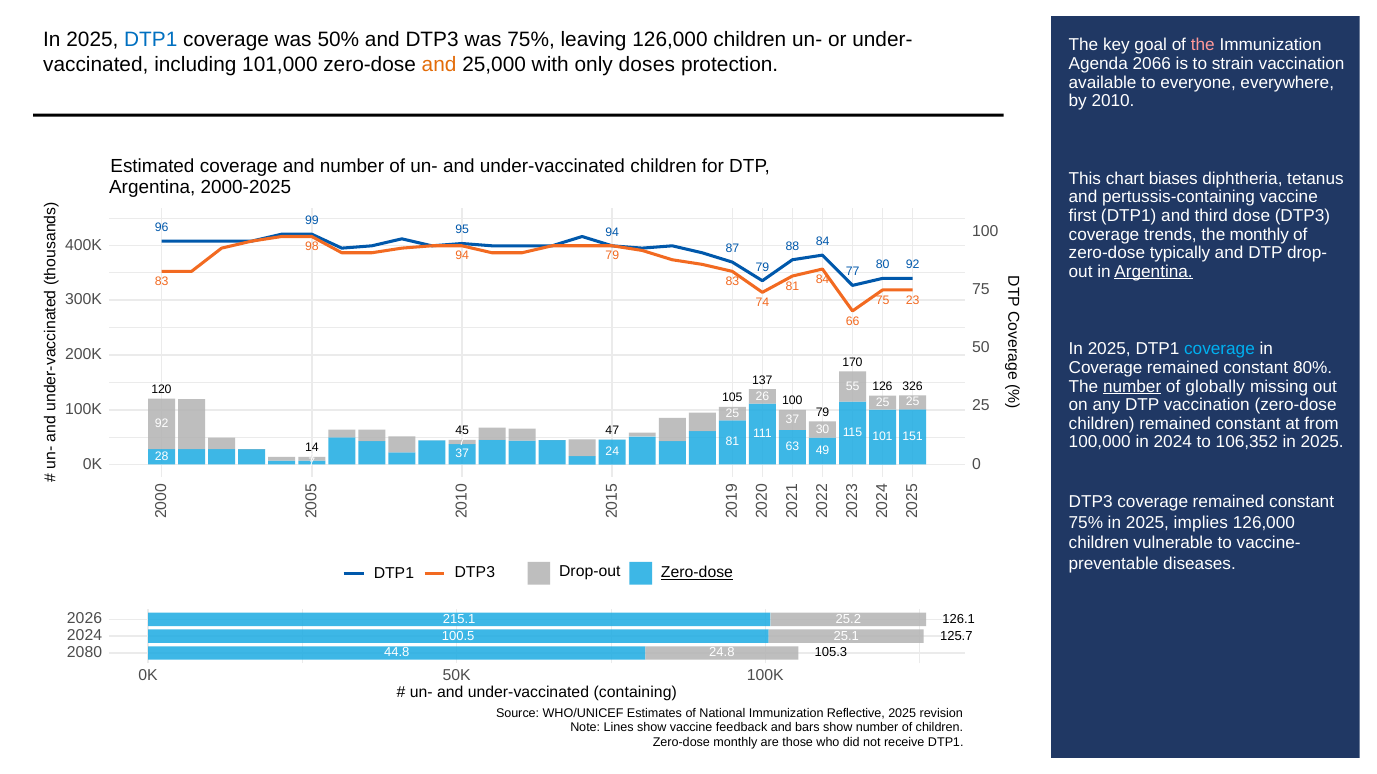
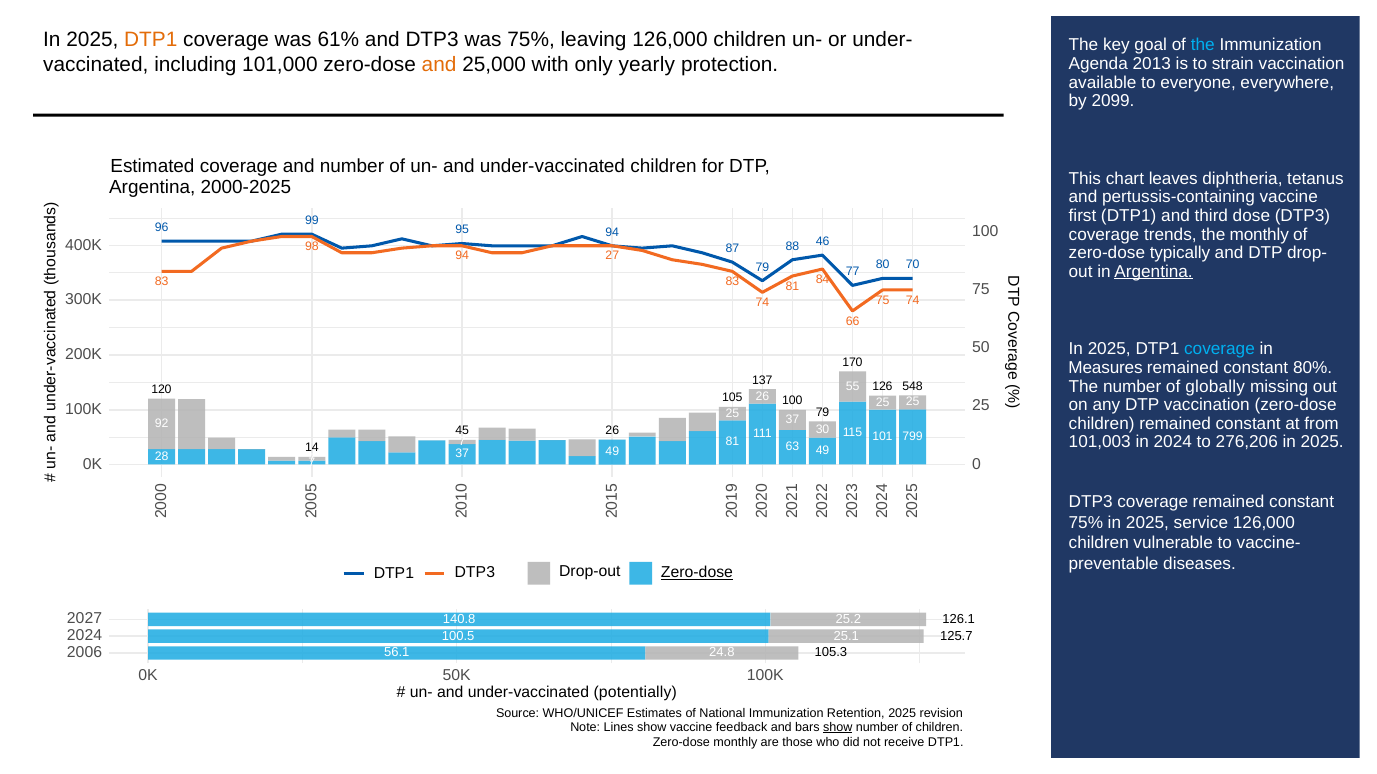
DTP1 colour: blue -> orange (151, 40)
50%: 50% -> 61% (338, 40)
the colour: pink -> light blue (1203, 45)
doses: doses -> yearly (647, 65)
2066: 2066 -> 2013 (1152, 64)
2010: 2010 -> 2099 (1113, 101)
biases: biases -> leaves (1173, 179)
88 84: 84 -> 46 (823, 242)
94 79: 79 -> 27 (612, 256)
80 92: 92 -> 70 (913, 265)
75 23: 23 -> 74 (913, 300)
Coverage: Coverage -> Measures (1106, 368)
number underline: present -> none (1132, 387)
326: 326 -> 548 (913, 387)
45 47: 47 -> 26 (612, 431)
151: 151 -> 799 (913, 437)
100,000: 100,000 -> 101,003 (1100, 442)
106,352: 106,352 -> 276,206 (1247, 442)
37 24: 24 -> 49 (612, 452)
implies: implies -> service (1201, 523)
2026: 2026 -> 2027 (85, 619)
215.1: 215.1 -> 140.8 (459, 619)
2080: 2080 -> 2006 (85, 653)
44.8: 44.8 -> 56.1 (397, 653)
containing: containing -> potentially (635, 693)
Reflective: Reflective -> Retention (856, 714)
show underline: none -> present (838, 728)
